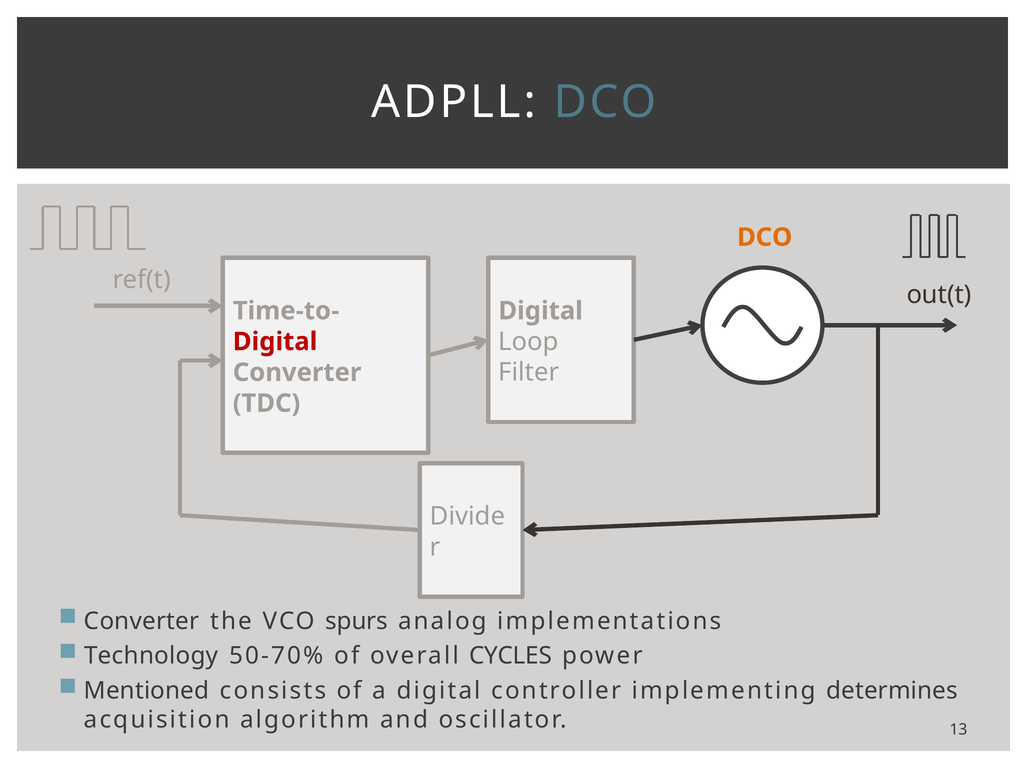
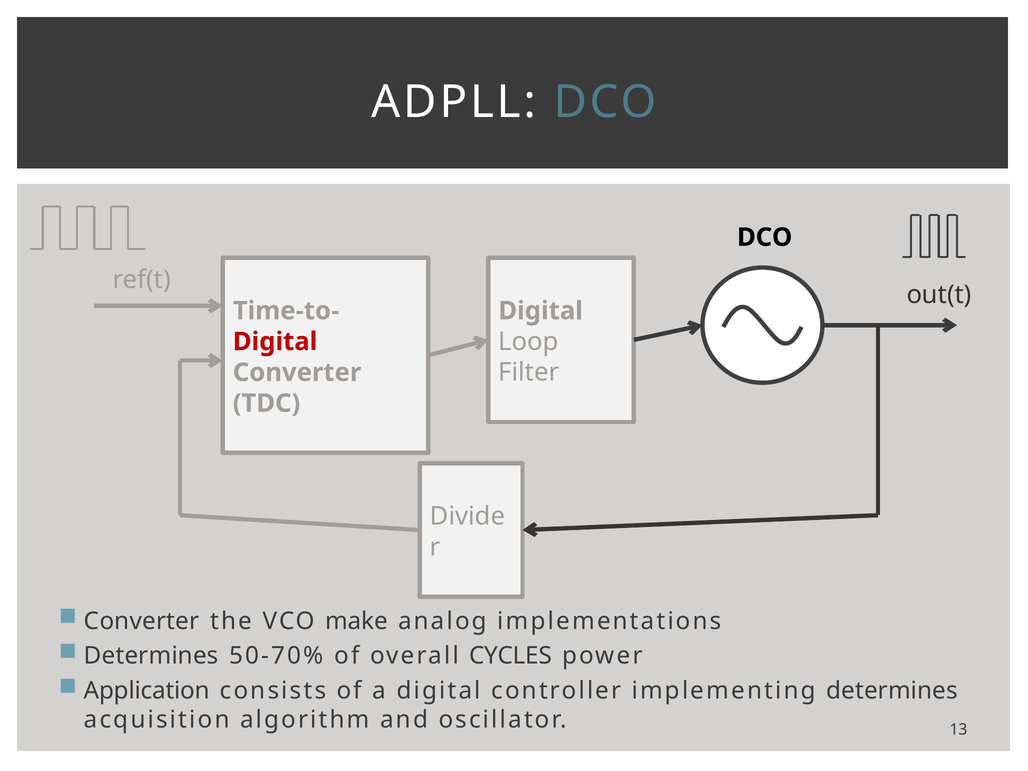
DCO colour: orange -> black (765, 237)
spurs: spurs -> make (357, 621)
Technology: Technology -> Determines (151, 656)
Mentioned: Mentioned -> Application (147, 691)
